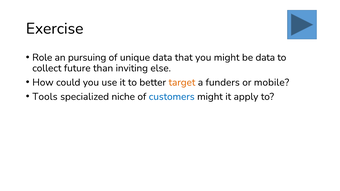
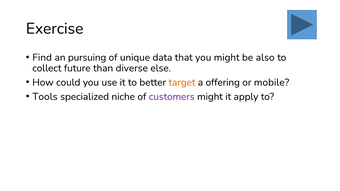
Role: Role -> Find (42, 57)
be data: data -> also (265, 57)
inviting: inviting -> diverse (132, 68)
funders: funders -> offering (223, 82)
customers colour: blue -> purple (172, 97)
